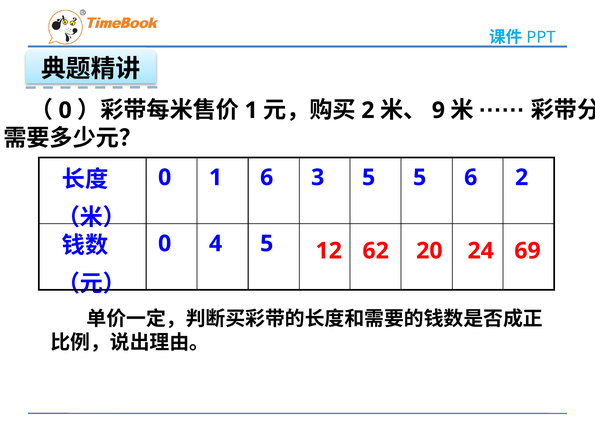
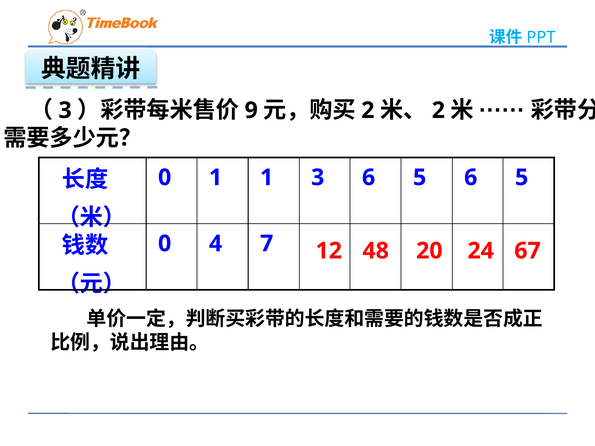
0: 0 -> 3 (65, 110)
1: 1 -> 9 (251, 110)
9: 9 -> 2 (438, 110)
1 6: 6 -> 1 (267, 178)
3 5: 5 -> 6 (369, 178)
5 6 2: 2 -> 5 (522, 178)
4 5: 5 -> 7 (267, 244)
62: 62 -> 48 (376, 251)
69: 69 -> 67 (528, 251)
